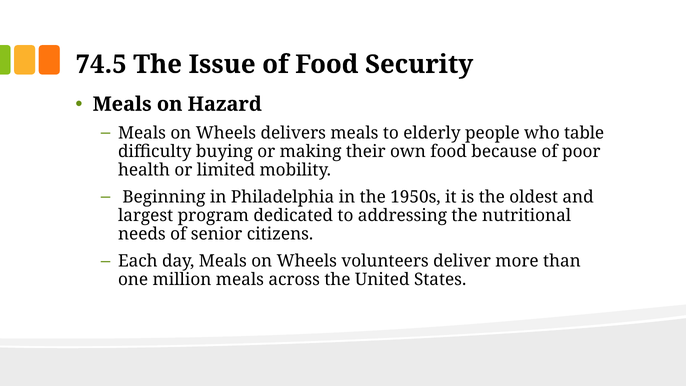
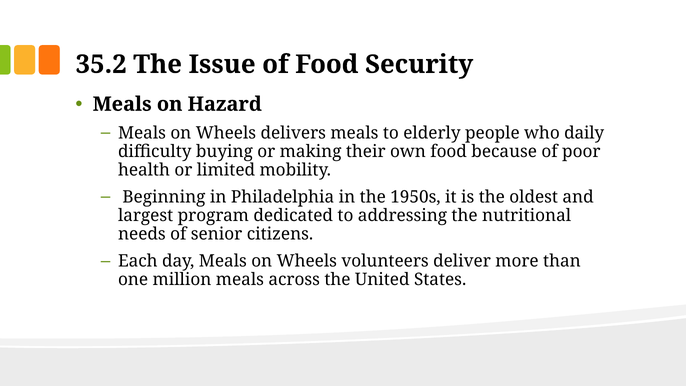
74.5: 74.5 -> 35.2 (101, 64)
table: table -> daily (584, 133)
